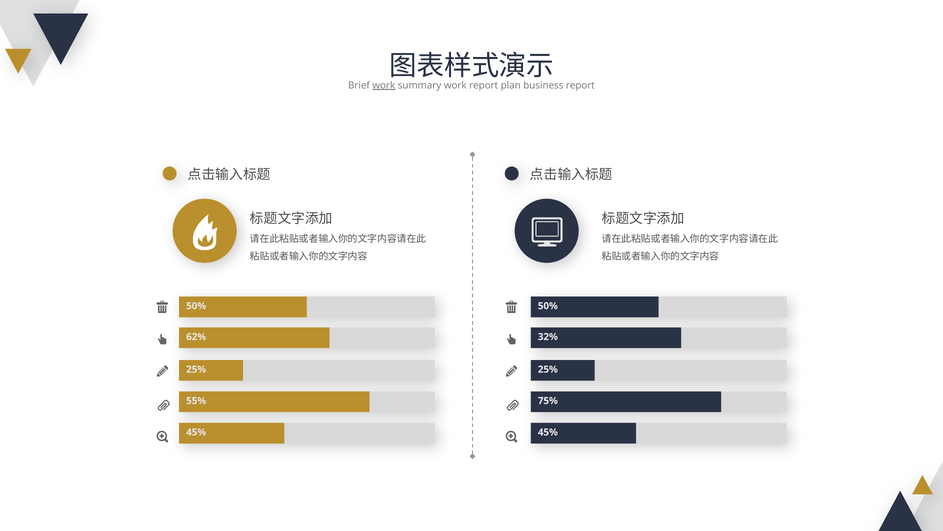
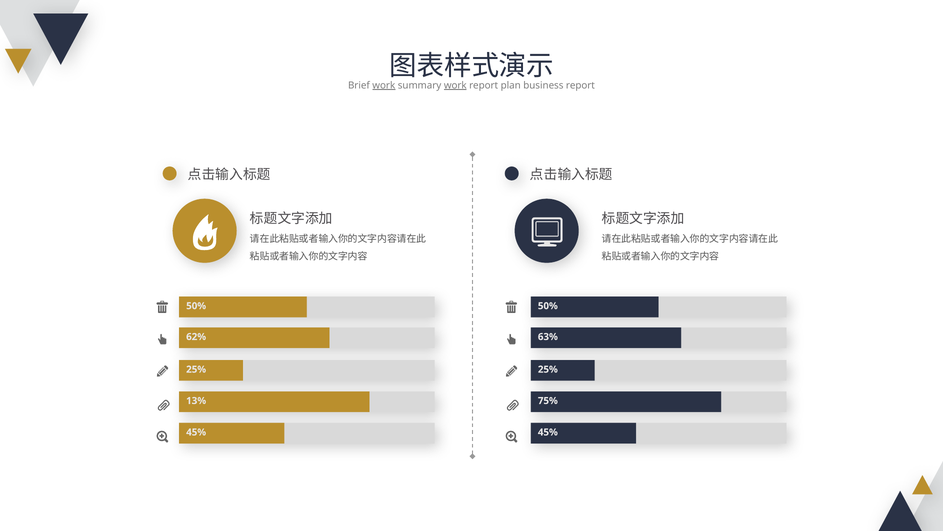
work underline: none -> present (455, 85)
32%: 32% -> 63% (548, 336)
55%: 55% -> 13% (196, 400)
